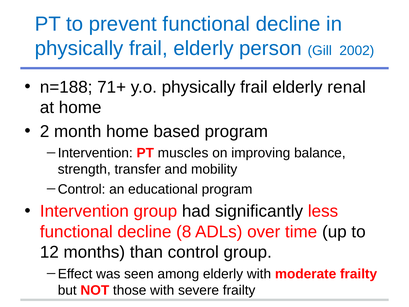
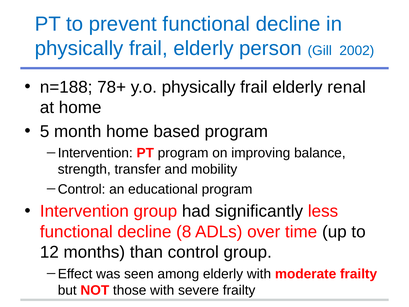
71+: 71+ -> 78+ (112, 87)
2: 2 -> 5 (45, 131)
PT muscles: muscles -> program (183, 153)
